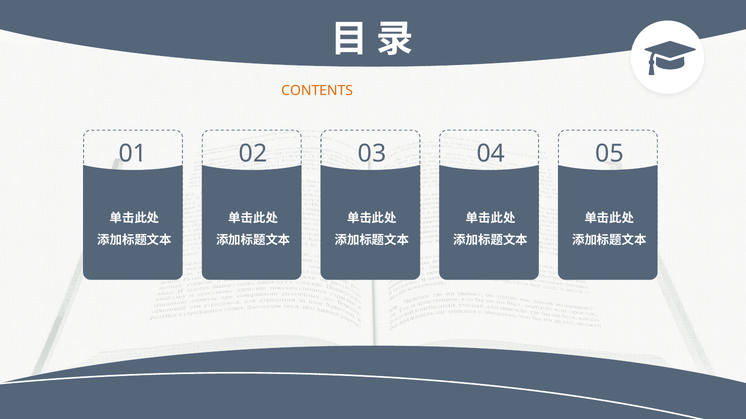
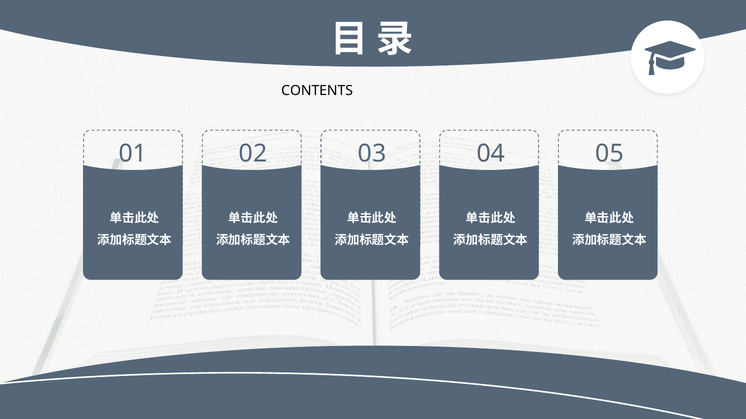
CONTENTS colour: orange -> black (317, 91)
